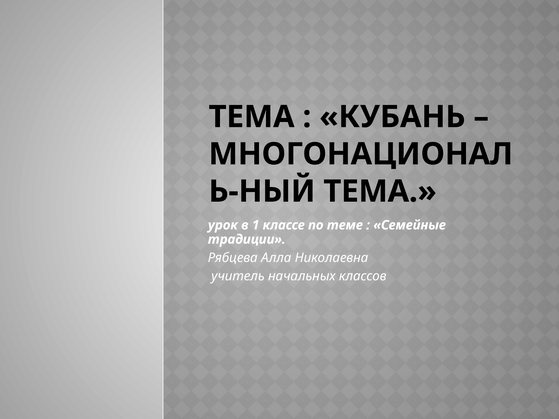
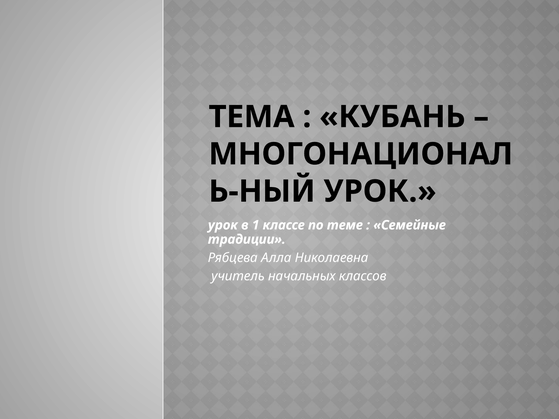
ТЕМА: ТЕМА -> УРОК (380, 191)
